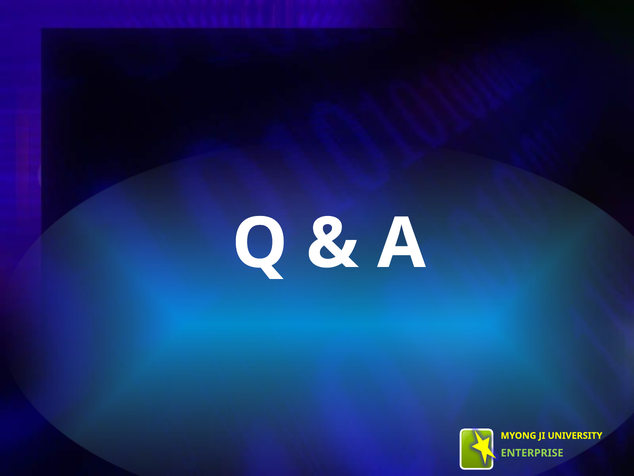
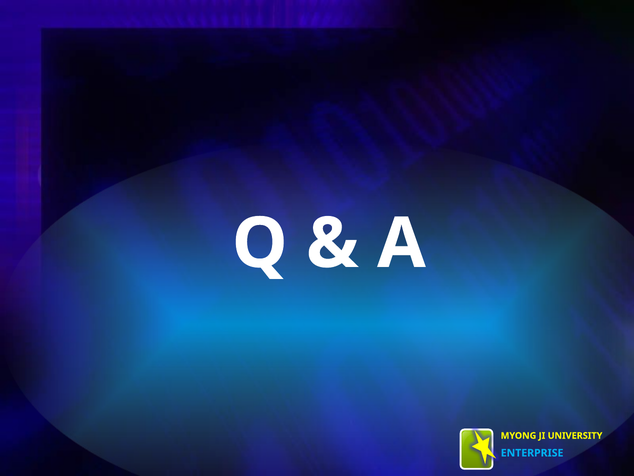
ENTERPRISE colour: light green -> light blue (532, 453)
